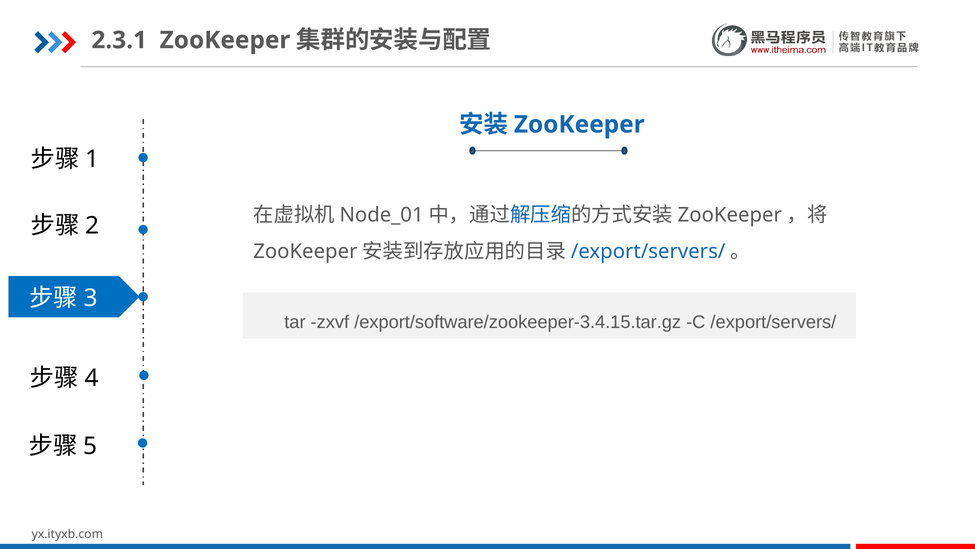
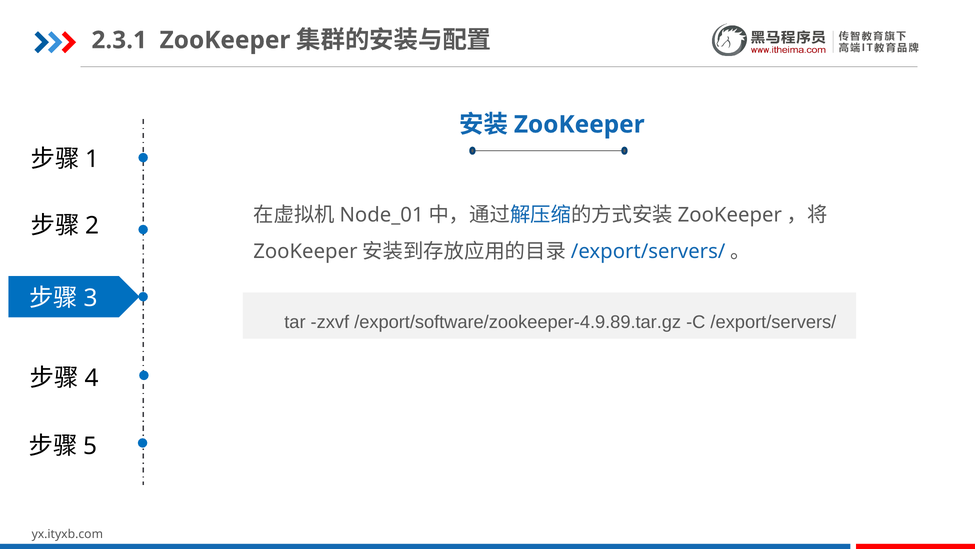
/export/software/zookeeper-3.4.15.tar.gz: /export/software/zookeeper-3.4.15.tar.gz -> /export/software/zookeeper-4.9.89.tar.gz (518, 322)
